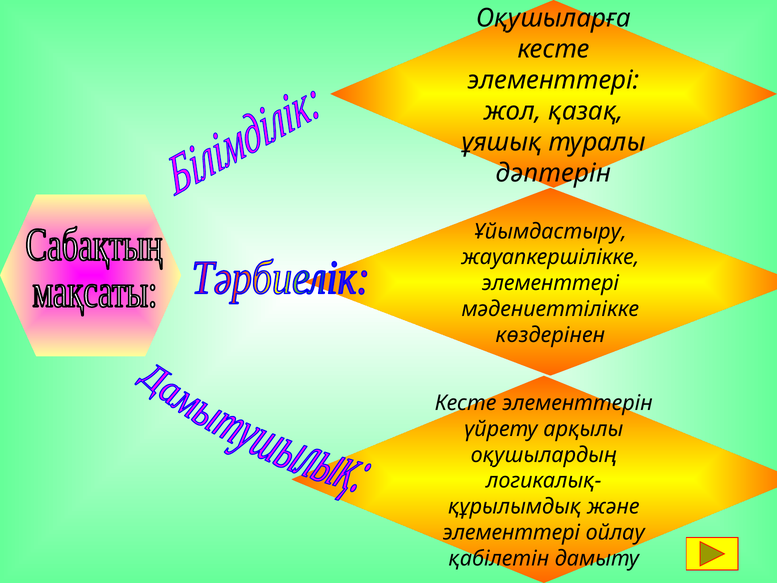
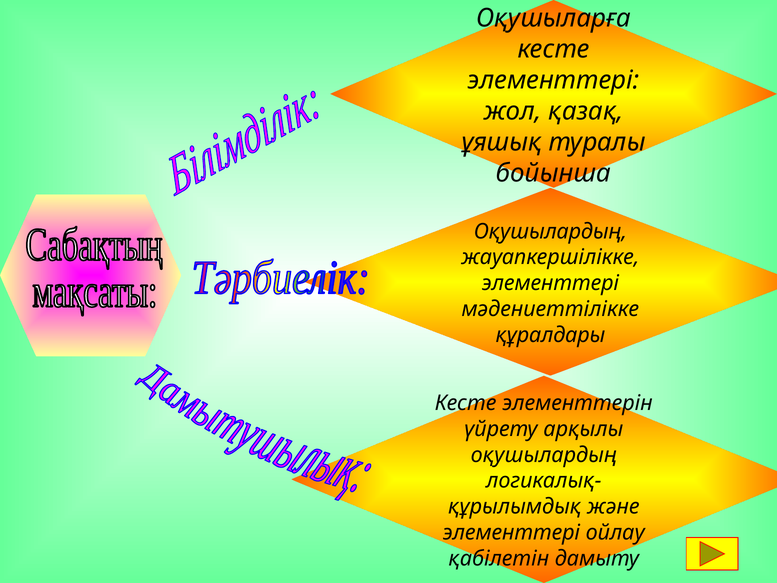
дәптерін: дәптерін -> бойынша (554, 173)
Ұйымдастыру: Ұйымдастыру -> Оқушылардың (550, 231)
көздерінен: көздерінен -> құралдары (550, 335)
